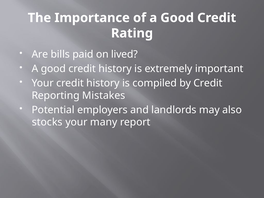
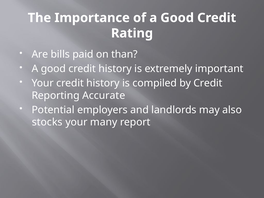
lived: lived -> than (124, 54)
Mistakes: Mistakes -> Accurate (104, 95)
